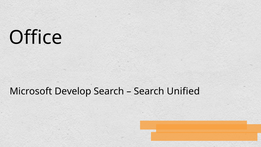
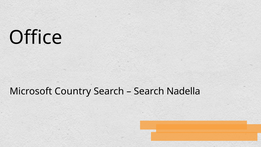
Develop: Develop -> Country (73, 91)
Unified: Unified -> Nadella (183, 91)
